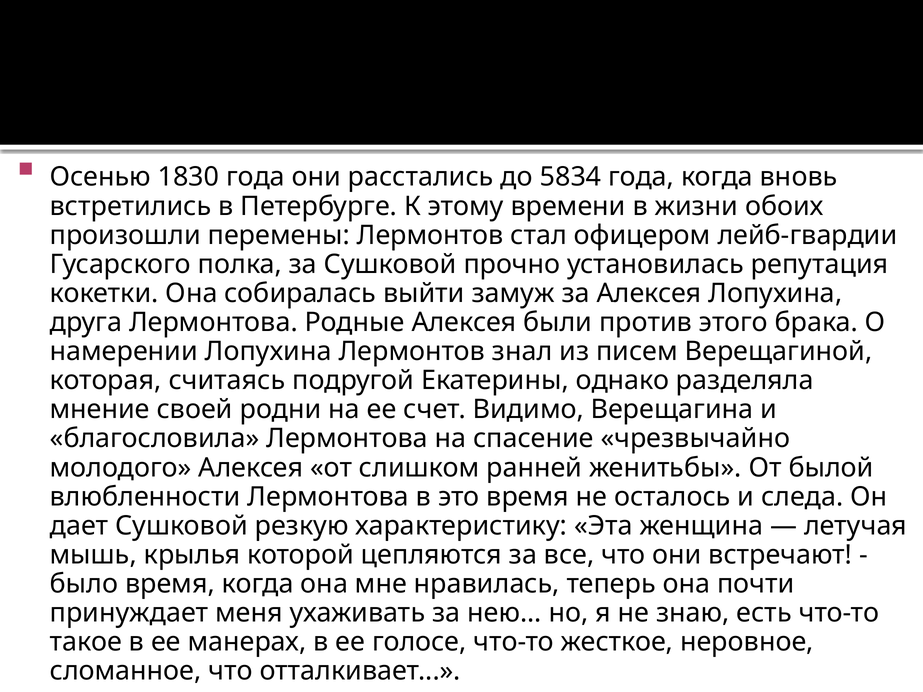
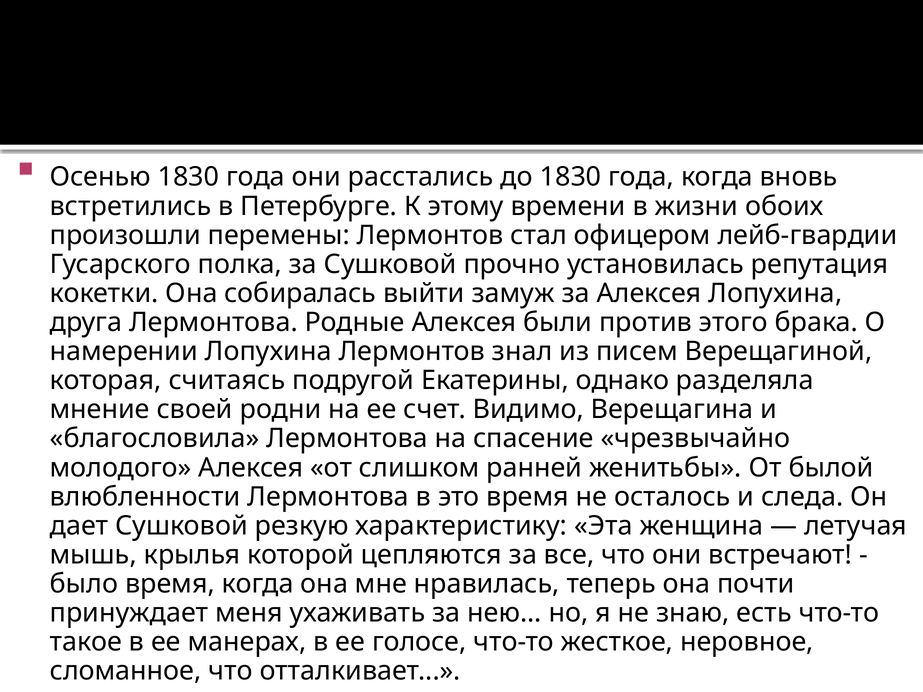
до 5834: 5834 -> 1830 (571, 177)
